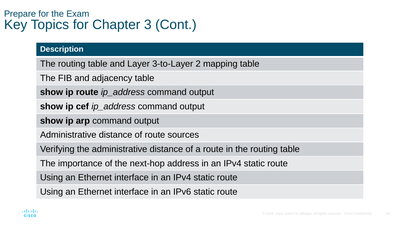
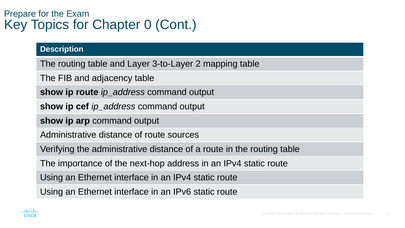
3: 3 -> 0 (148, 25)
